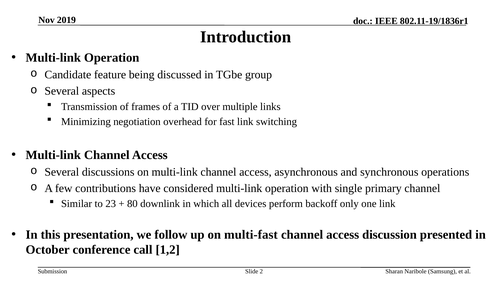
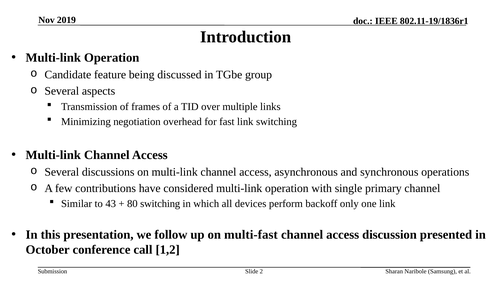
23: 23 -> 43 (111, 204)
80 downlink: downlink -> switching (160, 204)
